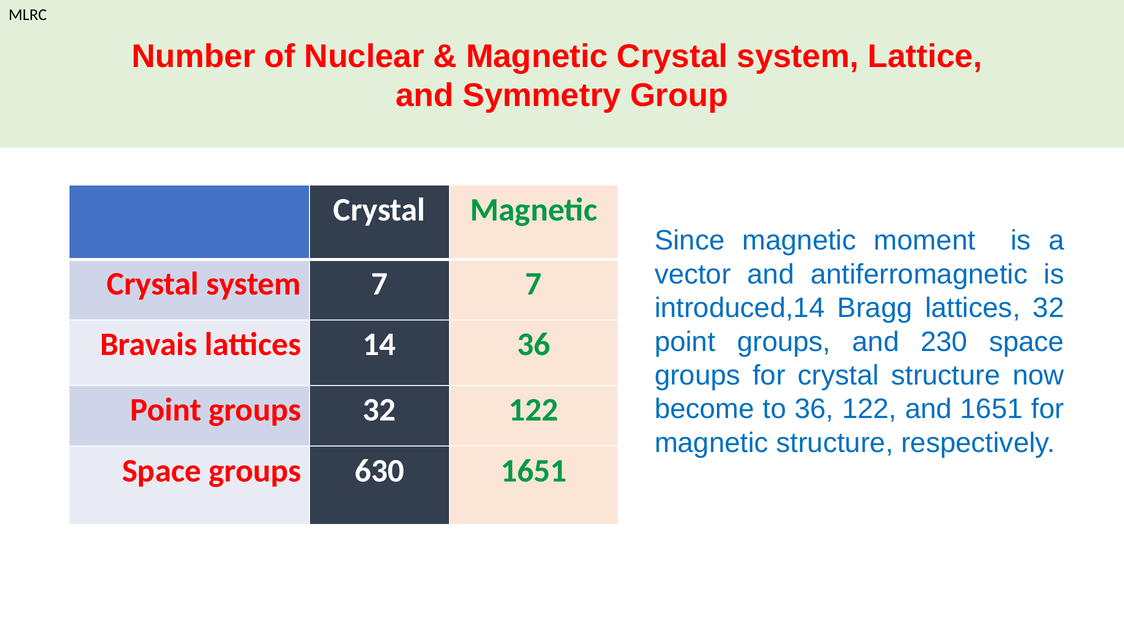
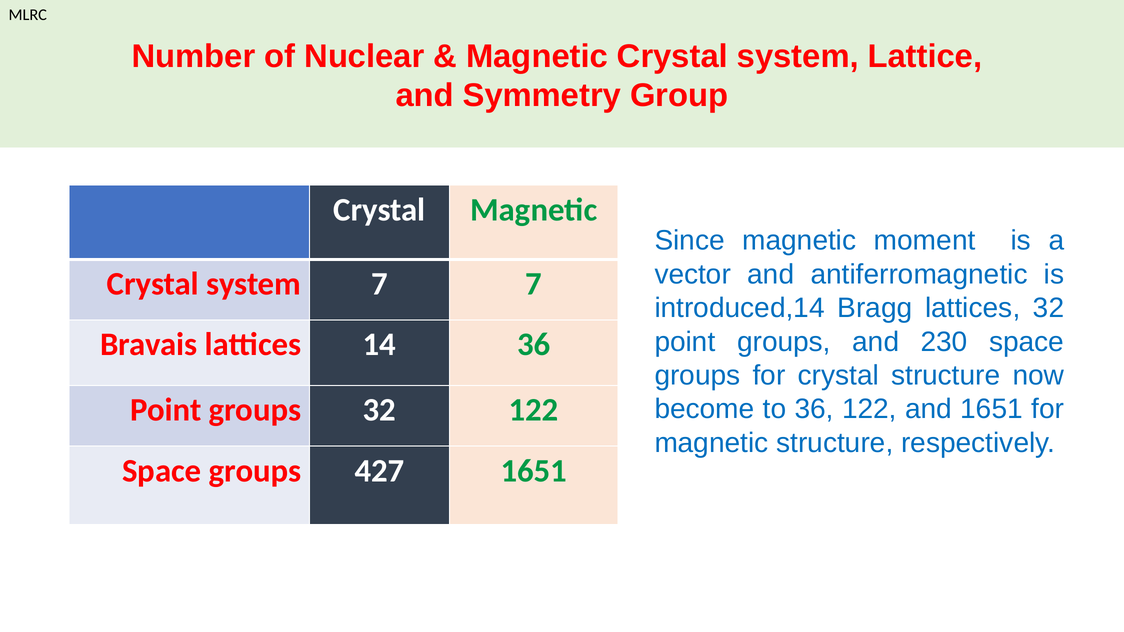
630: 630 -> 427 (379, 471)
